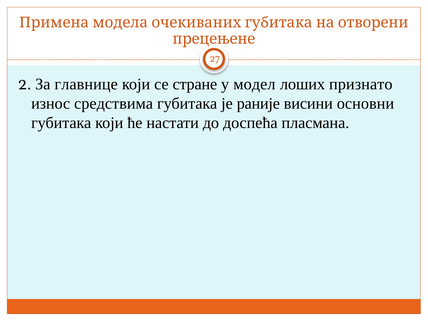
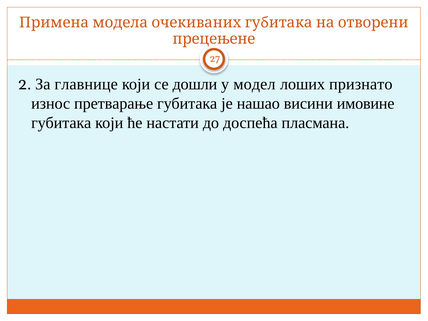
стране: стране -> дошли (195, 84)
средствима: средствима -> претварање (114, 104)
раније: раније -> нашао (258, 104)
основни: основни -> имовине (366, 104)
